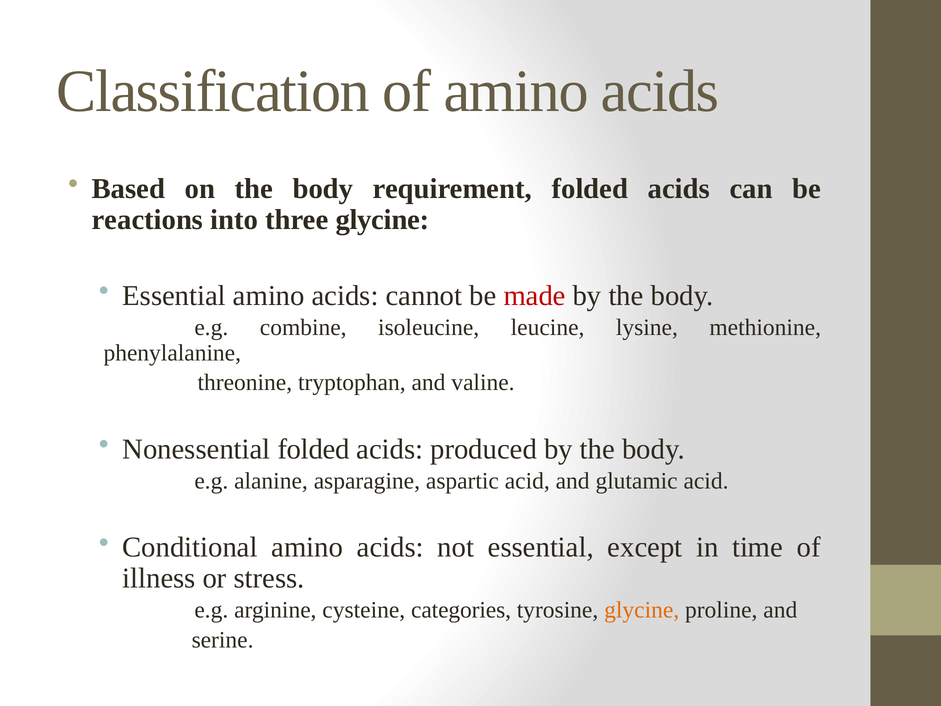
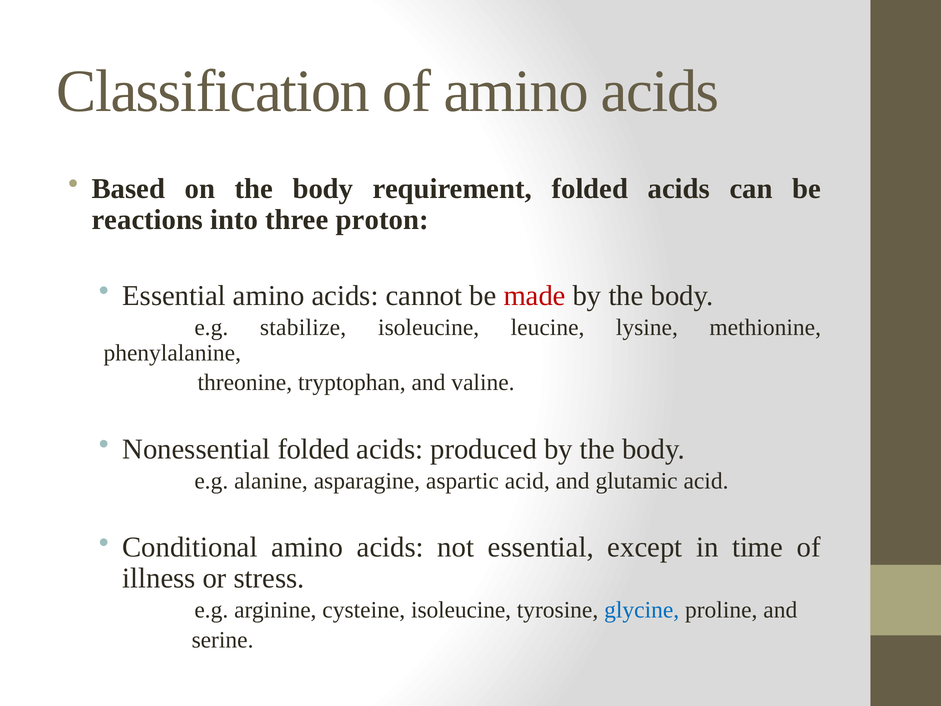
three glycine: glycine -> proton (382, 220)
combine: combine -> stabilize (303, 327)
cysteine categories: categories -> isoleucine (461, 610)
glycine colour: orange -> blue (642, 610)
